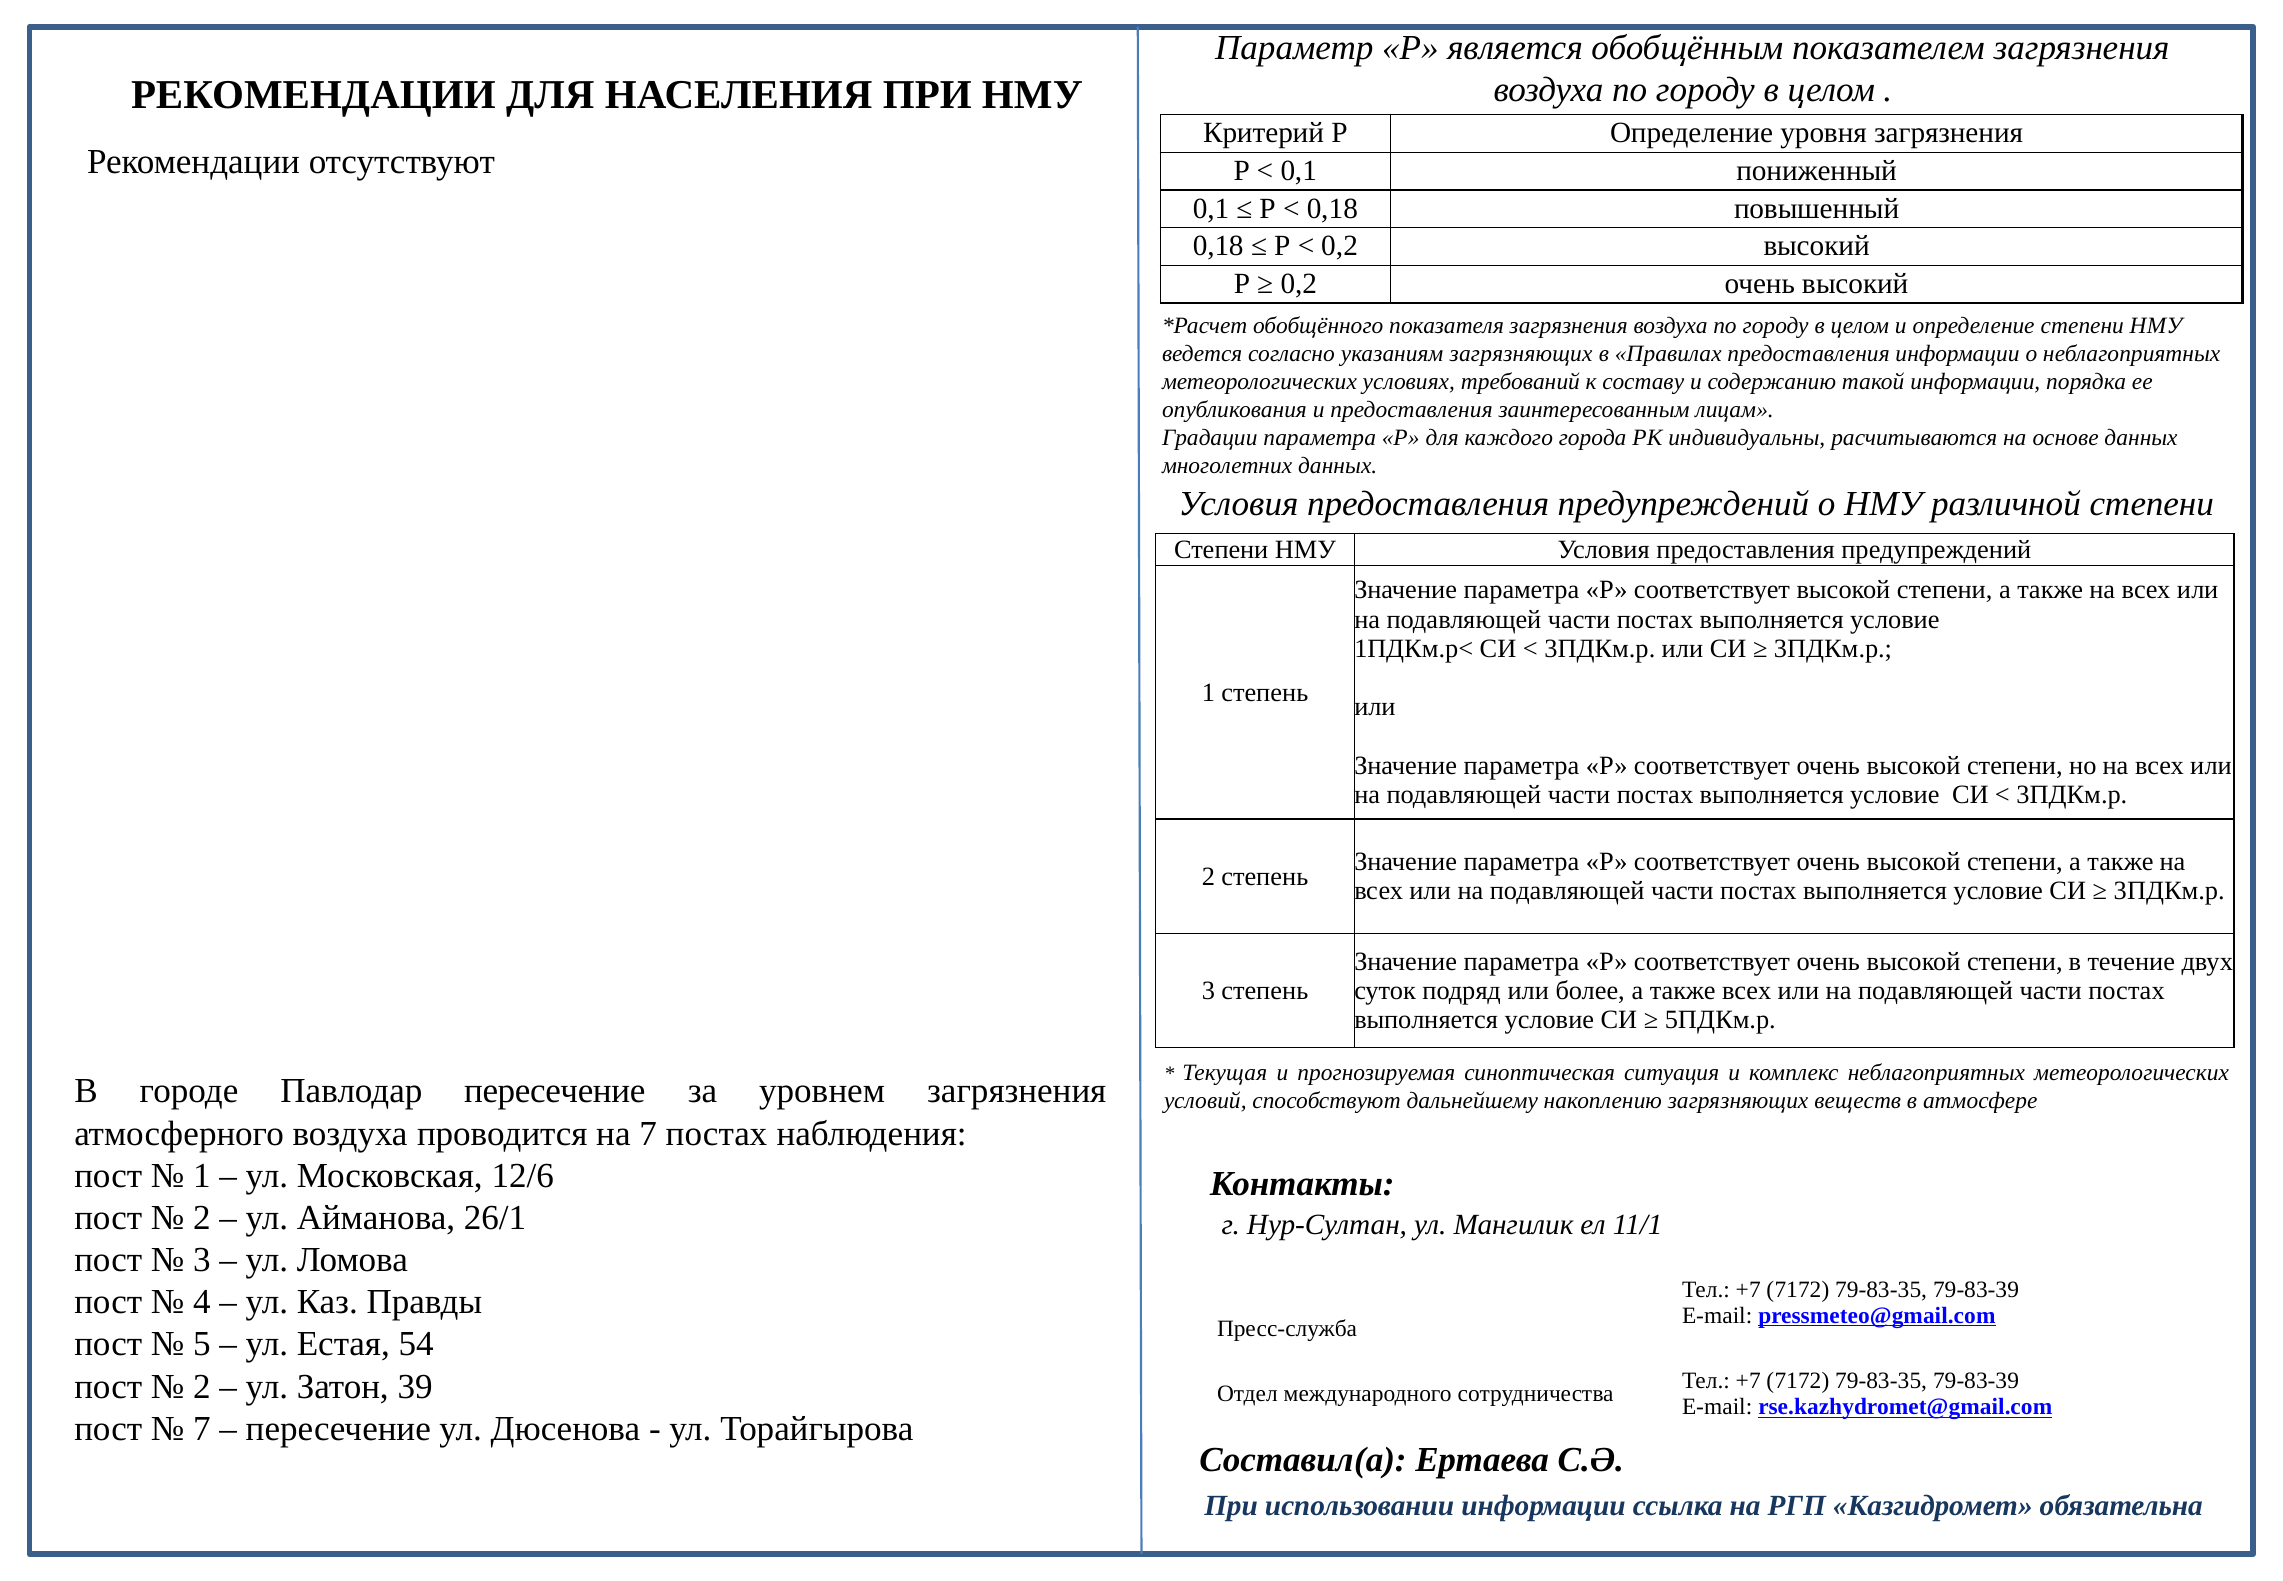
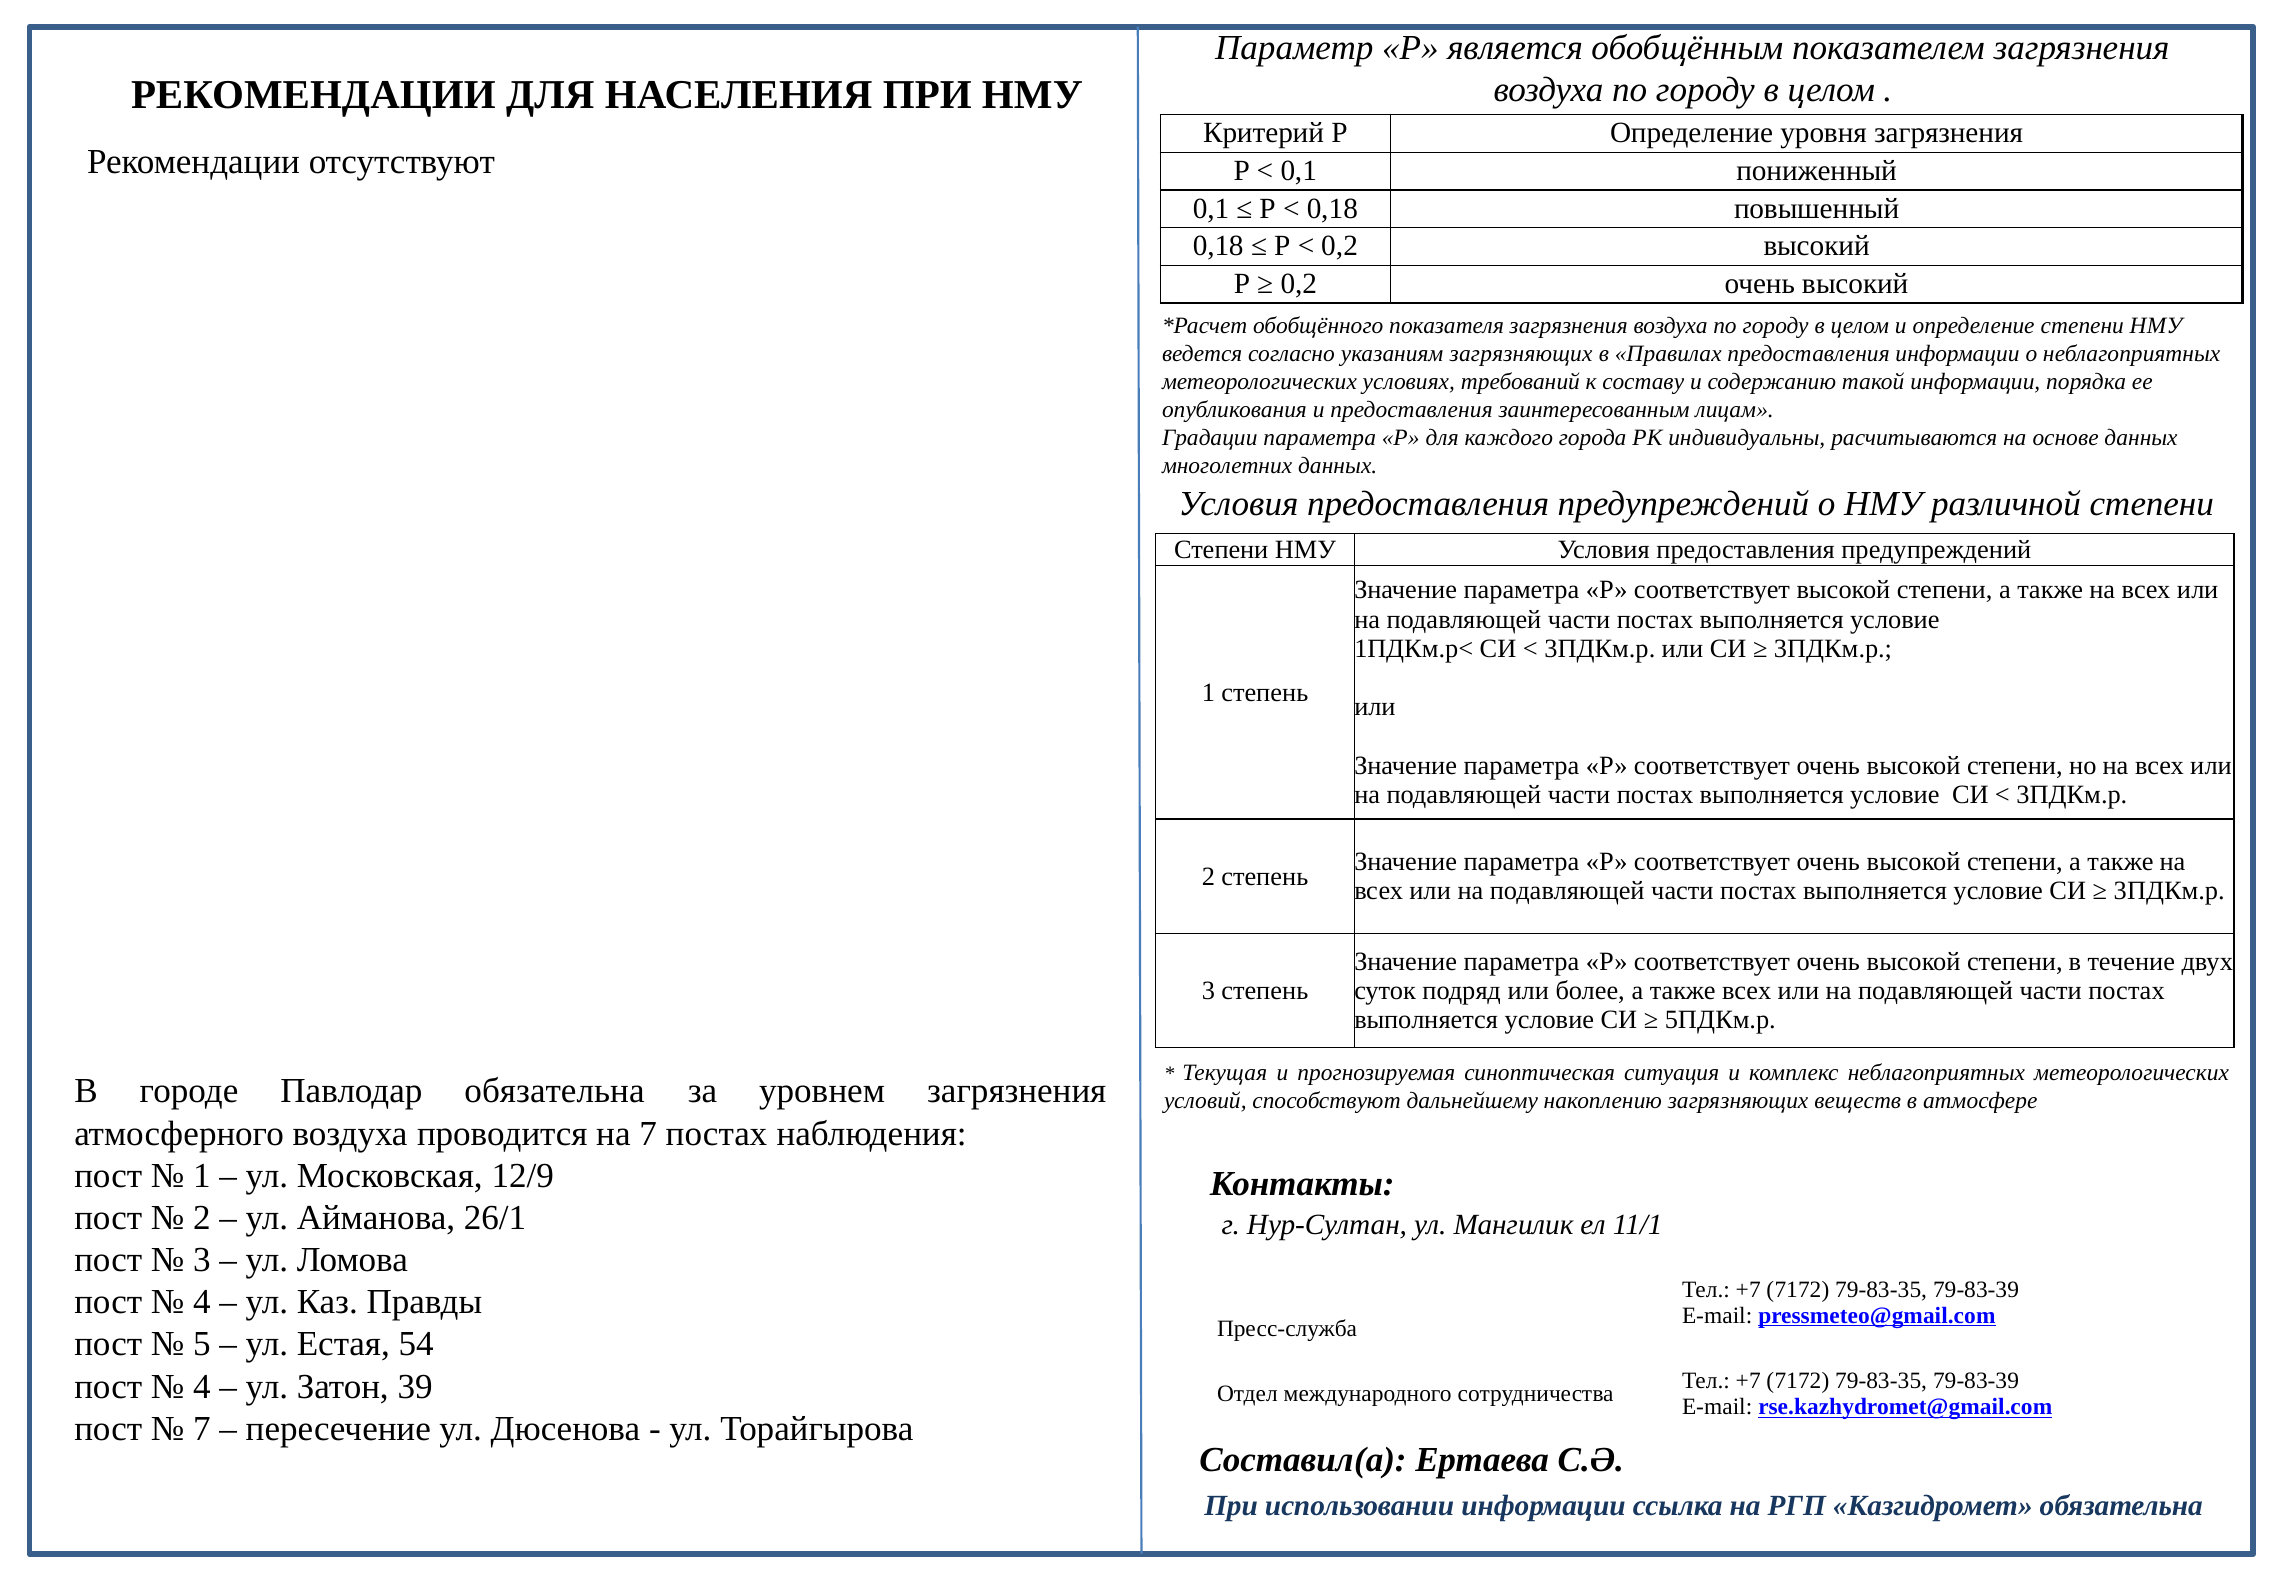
Павлодар пересечение: пересечение -> обязательна (555, 1091)
12/6: 12/6 -> 12/9 (523, 1175)
2: 2 -> 4 (202, 1386)
